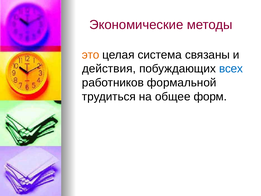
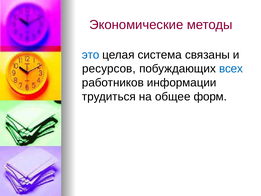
это colour: orange -> blue (91, 55)
действия: действия -> ресурсов (109, 69)
формальной: формальной -> информации (182, 83)
